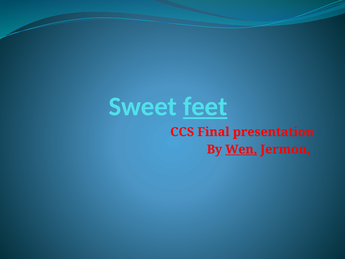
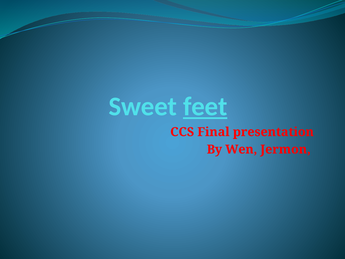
Wen underline: present -> none (241, 149)
